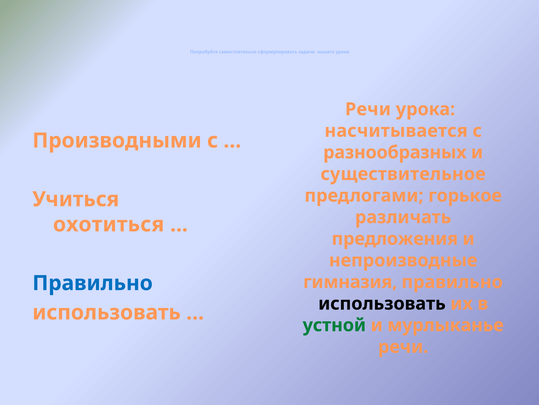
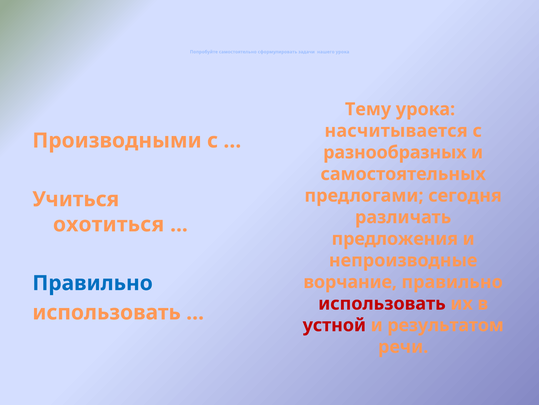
Речи: Речи -> Тему (368, 109)
существительное: существительное -> самостоятельных (403, 174)
горькое: горькое -> сегодня (465, 195)
гимназия: гимназия -> ворчание (350, 282)
использовать colour: black -> red (382, 303)
устной colour: green -> red (334, 325)
мурлыканье: мурлыканье -> результатом (446, 325)
